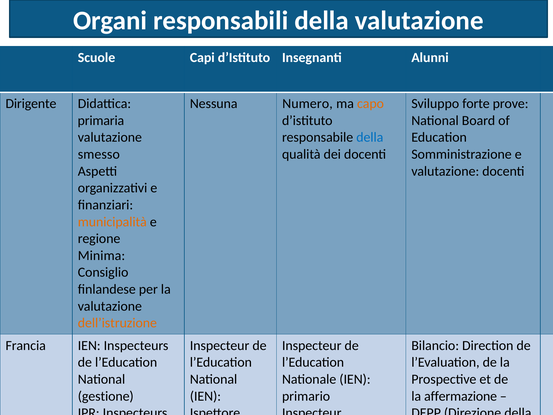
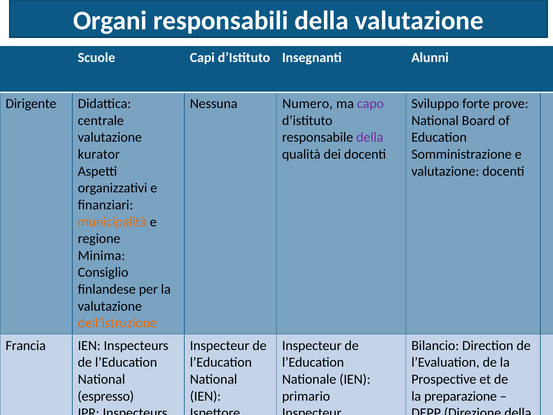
capo colour: orange -> purple (370, 104)
primaria: primaria -> centrale (101, 120)
della colour: blue -> purple (370, 137)
smesso: smesso -> kurator (99, 154)
gestione: gestione -> espresso (106, 396)
la affermazione: affermazione -> preparazione (461, 396)
